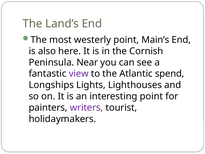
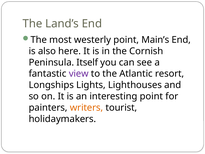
Near: Near -> Itself (87, 62)
spend: spend -> resort (170, 74)
writers colour: purple -> orange (87, 107)
